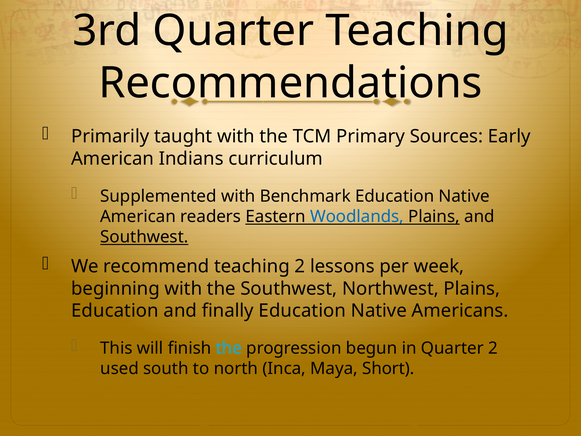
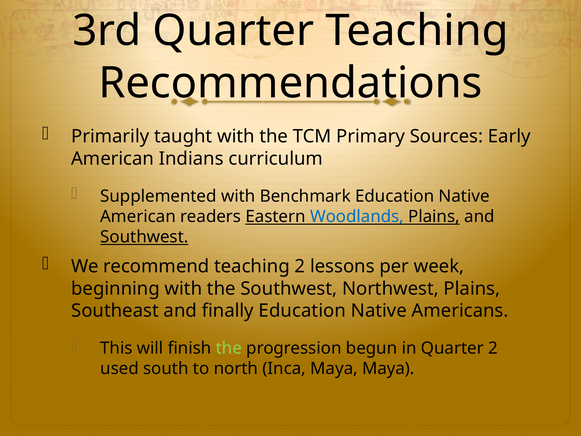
Education: Education -> Southeast (115, 311)
the colour: light blue -> light green (229, 348)
Maya Short: Short -> Maya (388, 368)
